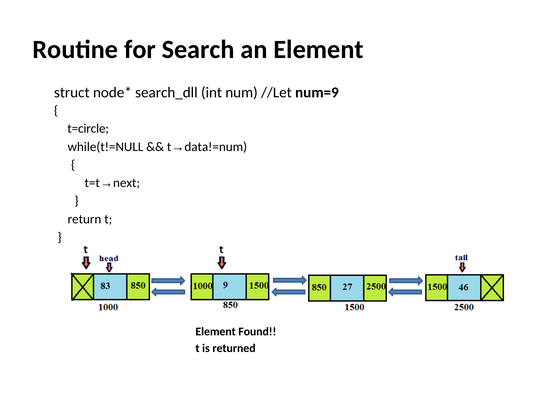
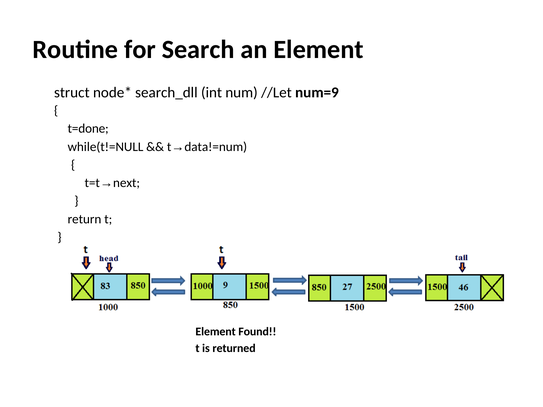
t=circle: t=circle -> t=done (88, 129)
